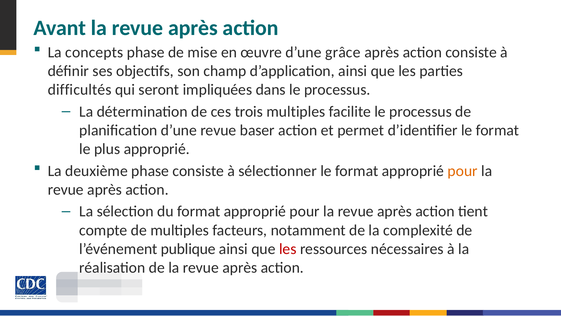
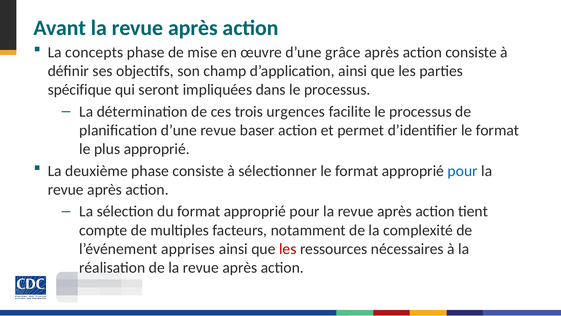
difficultés: difficultés -> spécifique (80, 90)
trois multiples: multiples -> urgences (296, 111)
pour colour: orange -> blue (463, 171)
publique: publique -> apprises (188, 249)
